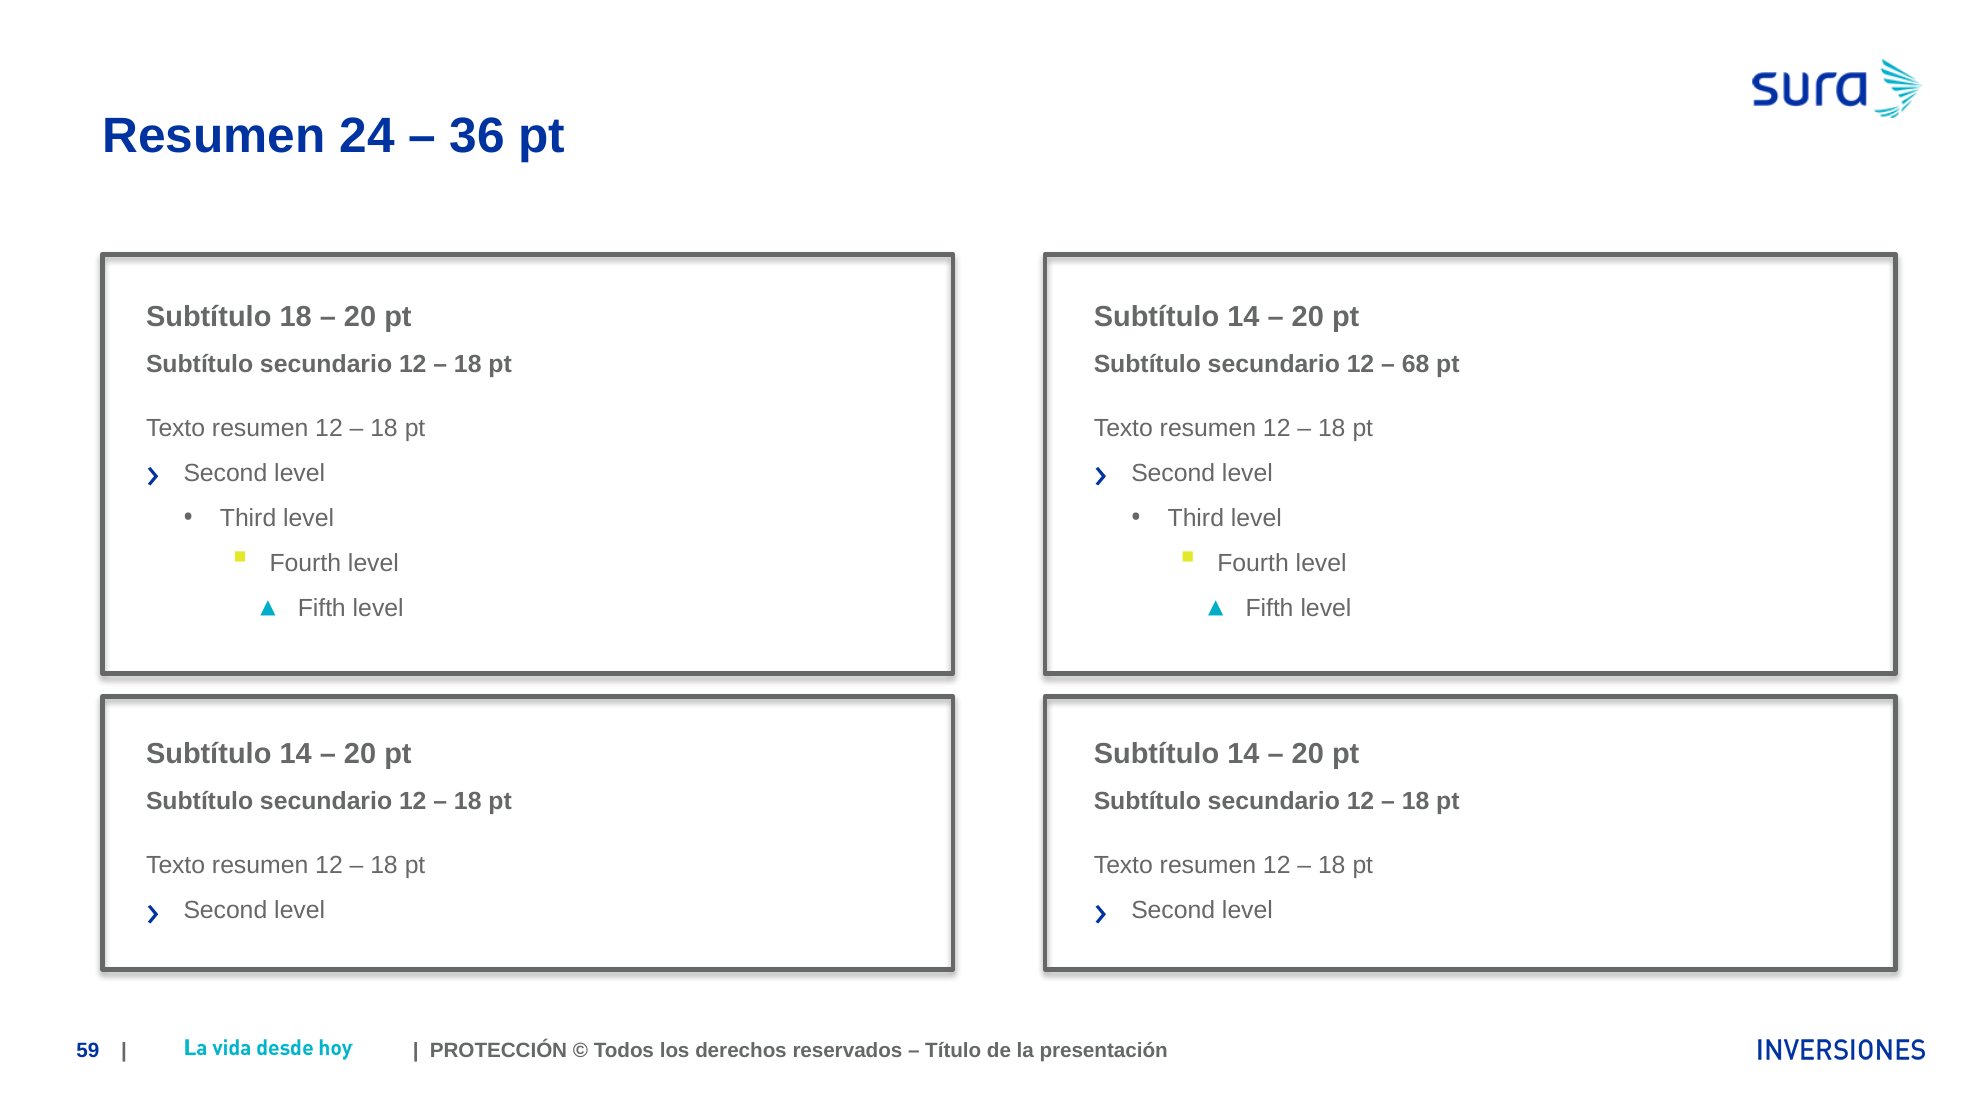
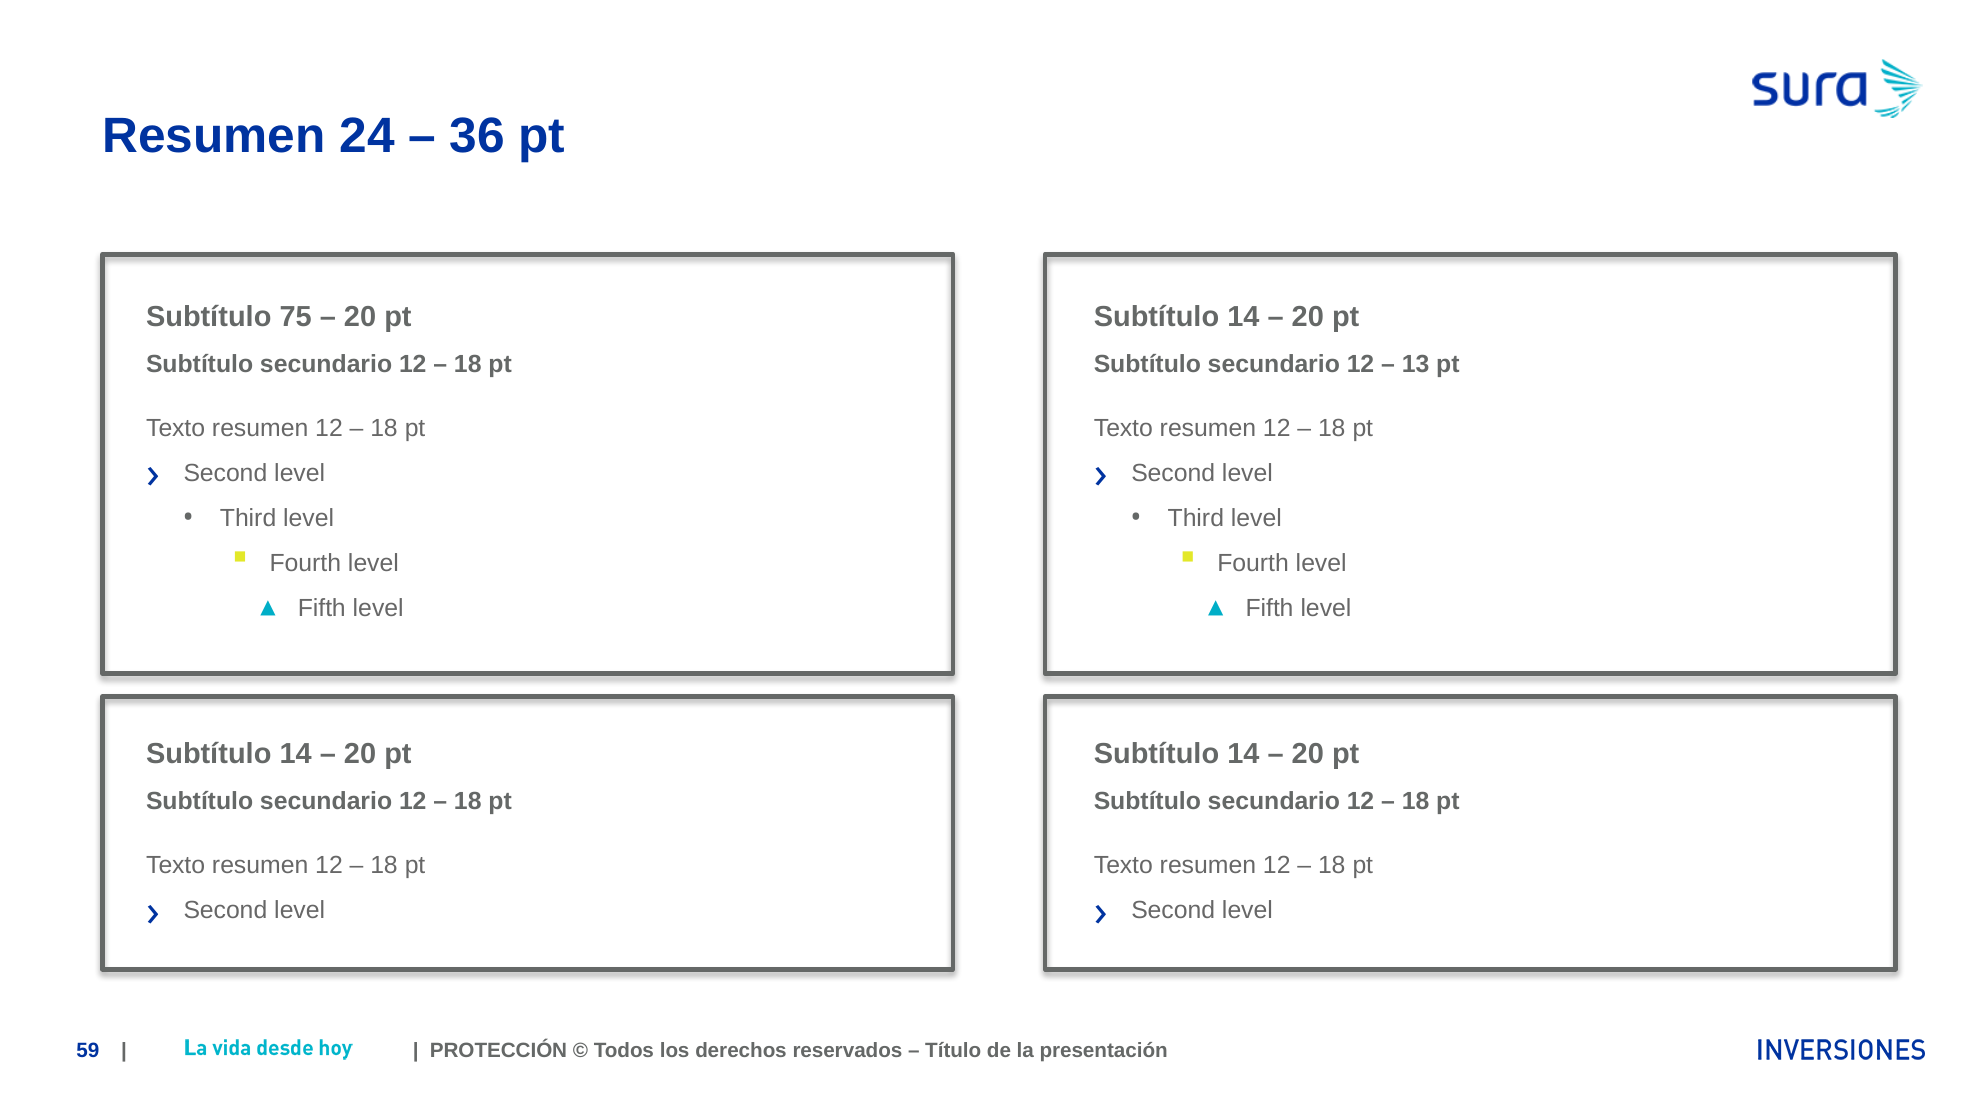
Subtítulo 18: 18 -> 75 (296, 317)
68: 68 -> 13 (1416, 364)
